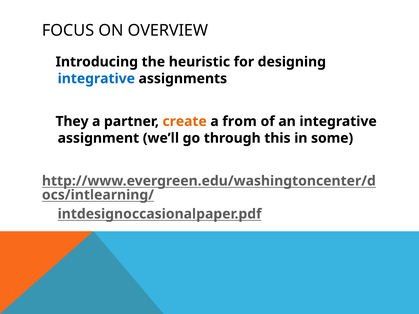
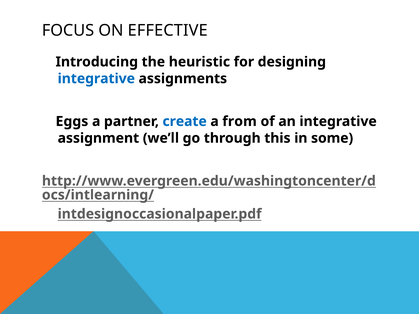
OVERVIEW: OVERVIEW -> EFFECTIVE (168, 30)
They: They -> Eggs (72, 121)
create colour: orange -> blue (185, 121)
